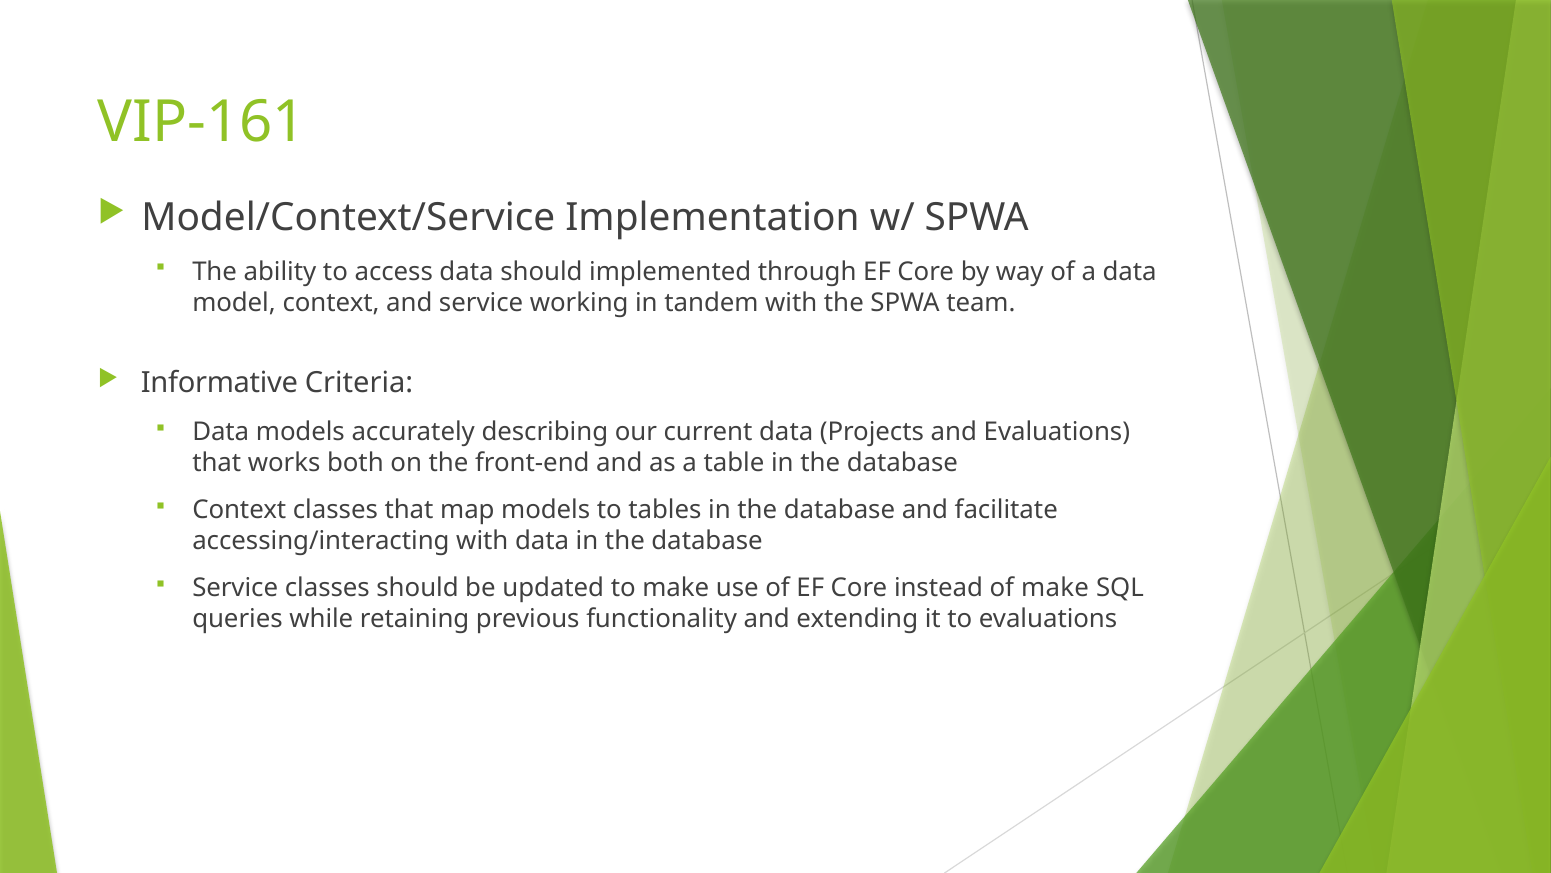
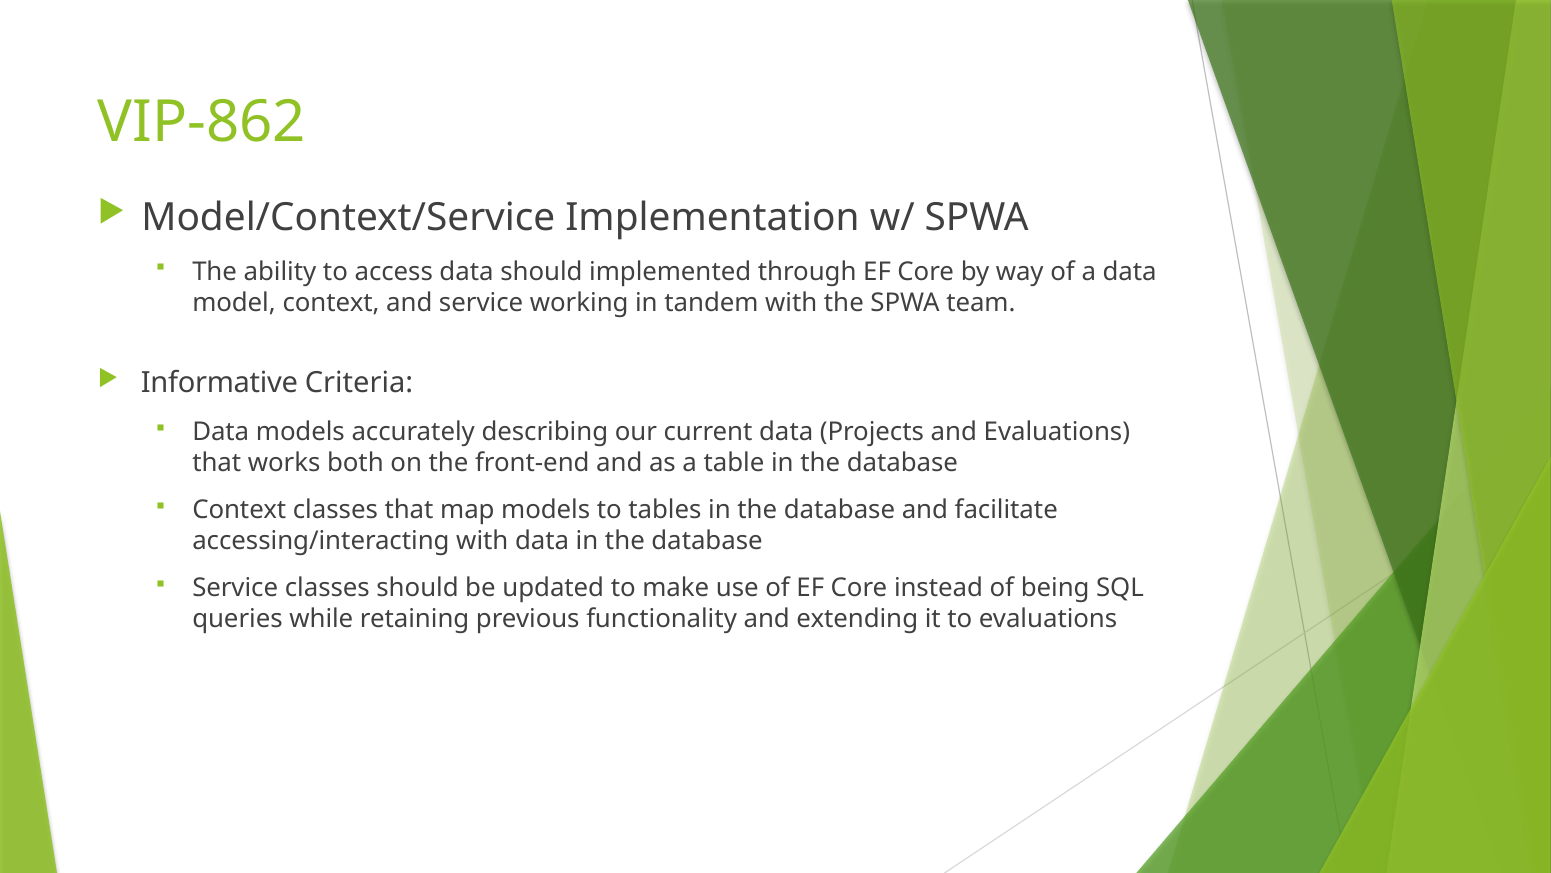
VIP-161: VIP-161 -> VIP-862 (202, 122)
of make: make -> being (1055, 588)
